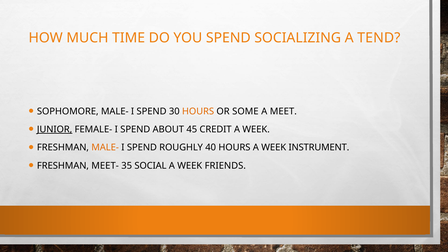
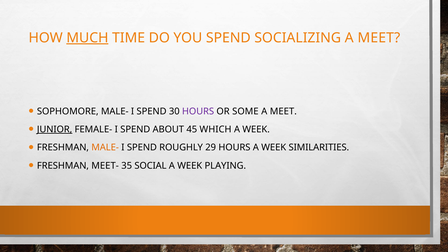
MUCH underline: none -> present (87, 38)
SOCIALIZING A TEND: TEND -> MEET (379, 38)
HOURS colour: orange -> purple (198, 111)
CREDIT: CREDIT -> WHICH (216, 129)
40: 40 -> 29 (211, 147)
INSTRUMENT: INSTRUMENT -> SIMILARITIES (319, 147)
FRIENDS: FRIENDS -> PLAYING (225, 166)
